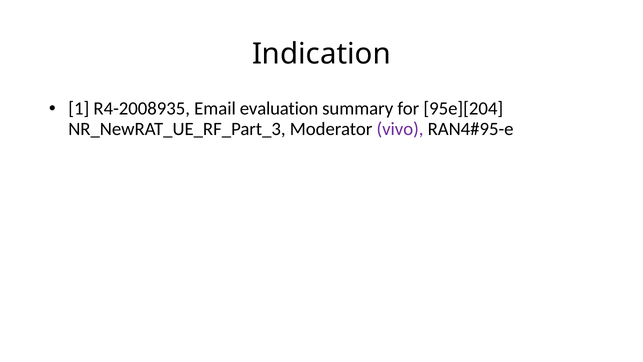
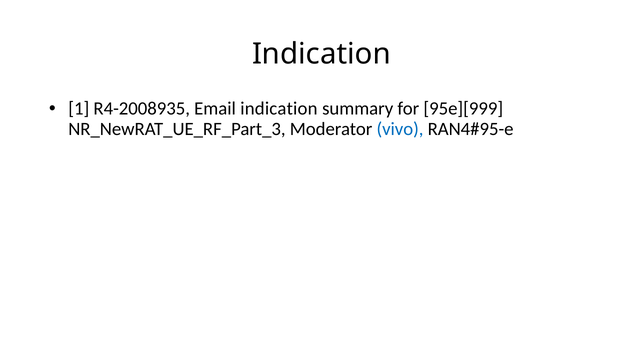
Email evaluation: evaluation -> indication (279, 109)
95e][204: 95e][204 -> 95e][999 (463, 109)
vivo colour: purple -> blue (400, 129)
